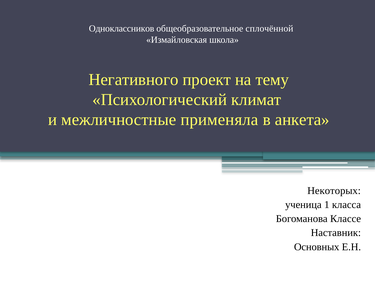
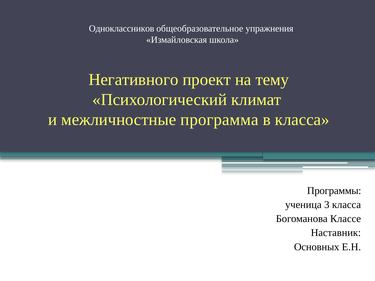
сплочённой: сплочённой -> упражнения (269, 29)
применяла: применяла -> программа (219, 120)
в анкета: анкета -> класса (302, 120)
Некоторых: Некоторых -> Программы (334, 191)
1: 1 -> 3 (327, 205)
